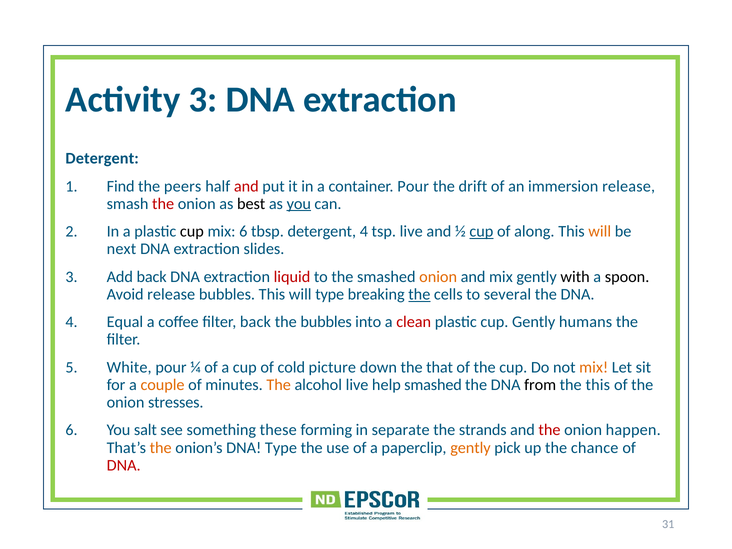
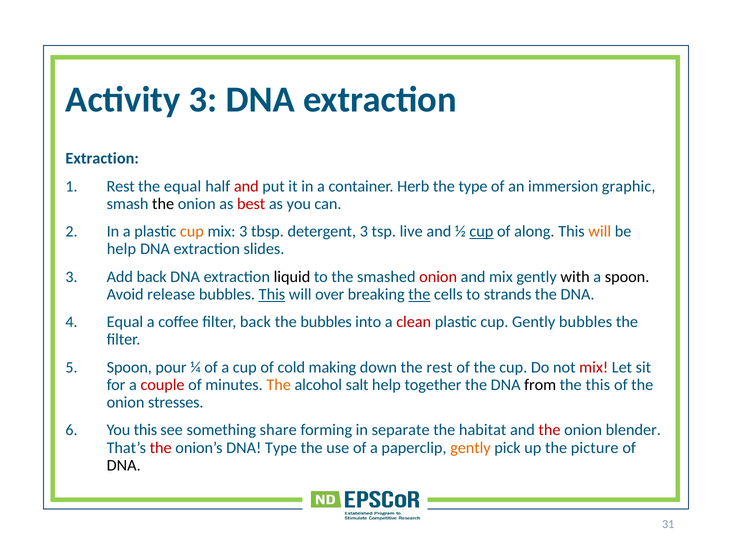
Detergent: Detergent -> Extraction (102, 158)
1 Find: Find -> Rest (121, 186)
the peers: peers -> equal (183, 186)
container Pour: Pour -> Herb (413, 186)
the drift: drift -> type (473, 186)
immersion release: release -> graphic (629, 186)
the colour: red -> black (163, 204)
best colour: black -> red (251, 204)
you underline: present -> none (299, 204)
cup colour: black -> orange (192, 231)
mix 6: 6 -> 3 (243, 231)
detergent 4: 4 -> 3 (364, 231)
next: next -> help (121, 249)
liquid colour: red -> black (292, 277)
onion colour: orange -> red (438, 277)
This underline: none -> present (272, 294)
will type: type -> over (330, 294)
several: several -> strands (508, 294)
Gently humans: humans -> bubbles (586, 322)
White: White -> Spoon (129, 367)
picture: picture -> making (332, 367)
the that: that -> rest (439, 367)
mix colour: orange -> red (594, 367)
couple colour: orange -> red (163, 385)
alcohol live: live -> salt (357, 385)
help smashed: smashed -> together (433, 385)
You salt: salt -> this (145, 430)
these: these -> share (278, 430)
strands: strands -> habitat (483, 430)
happen: happen -> blender (633, 430)
the colour: orange -> red (161, 448)
chance: chance -> picture (595, 448)
DNA colour: red -> black (124, 465)
